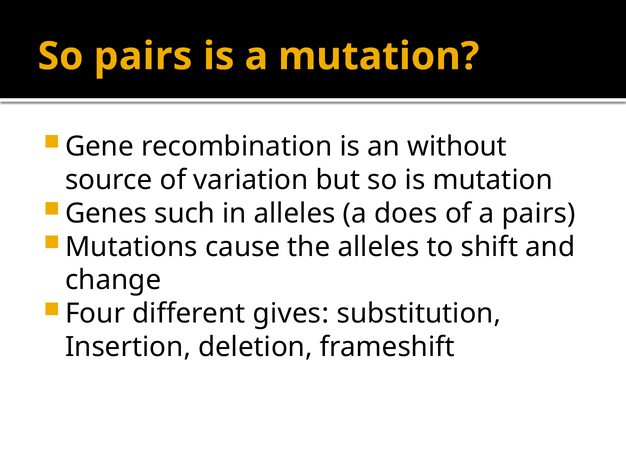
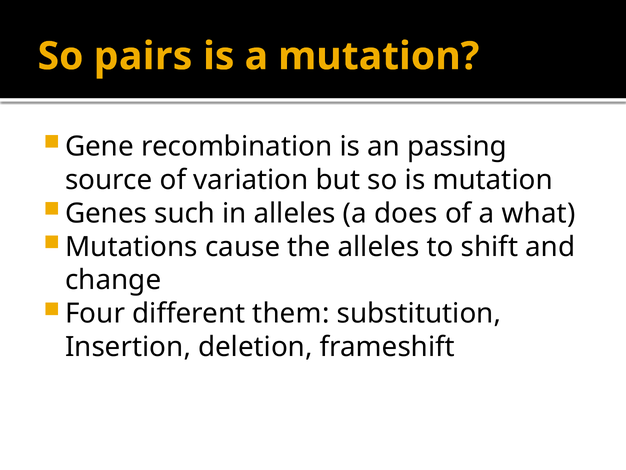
without: without -> passing (457, 146)
a pairs: pairs -> what (539, 213)
gives: gives -> them (291, 313)
